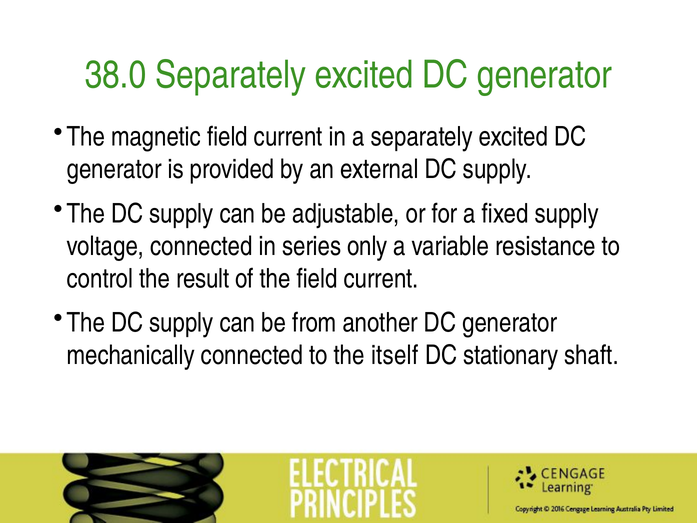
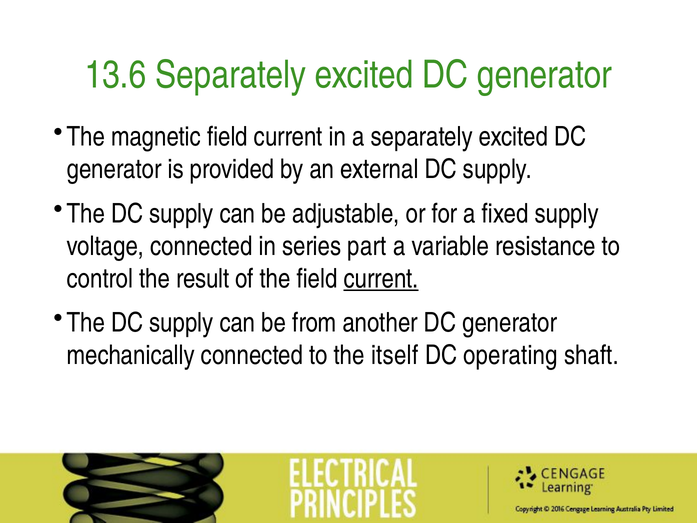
38.0: 38.0 -> 13.6 (115, 75)
only: only -> part (367, 246)
current underline: none -> present (381, 279)
stationary: stationary -> operating (511, 355)
